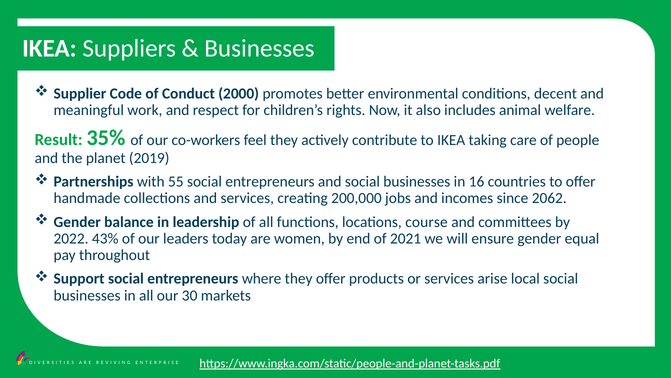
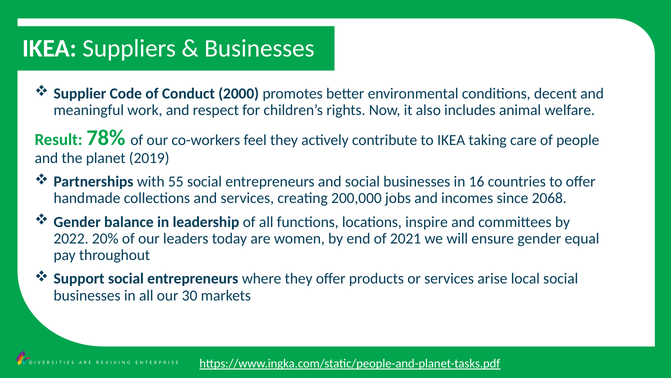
35%: 35% -> 78% (106, 137)
2062: 2062 -> 2068 (549, 198)
course: course -> inspire (427, 222)
43%: 43% -> 20% (105, 238)
